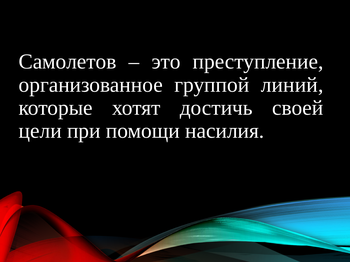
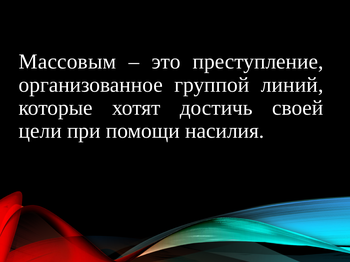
Самолетов: Самолетов -> Массовым (67, 62)
